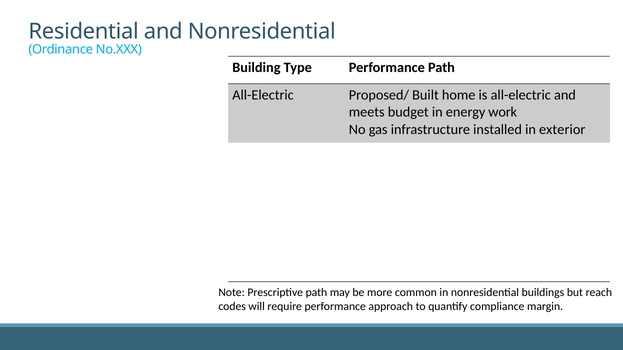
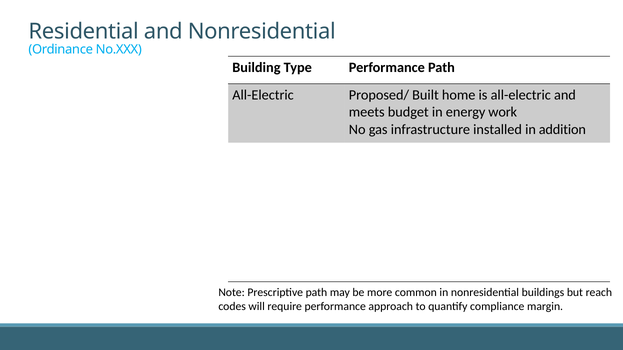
exterior: exterior -> addition (562, 130)
